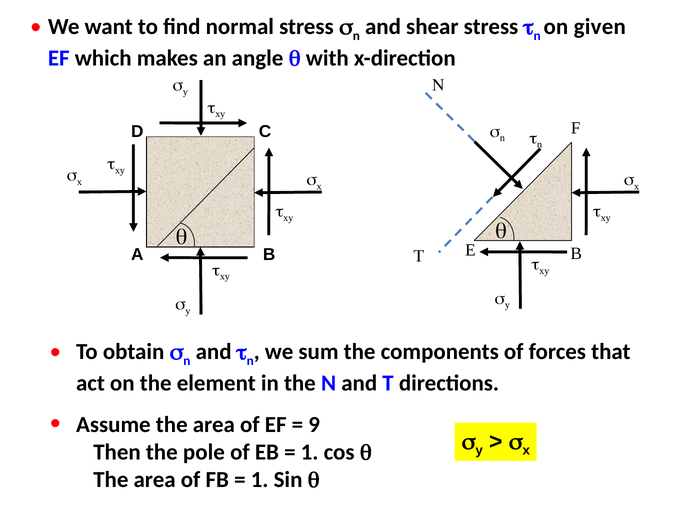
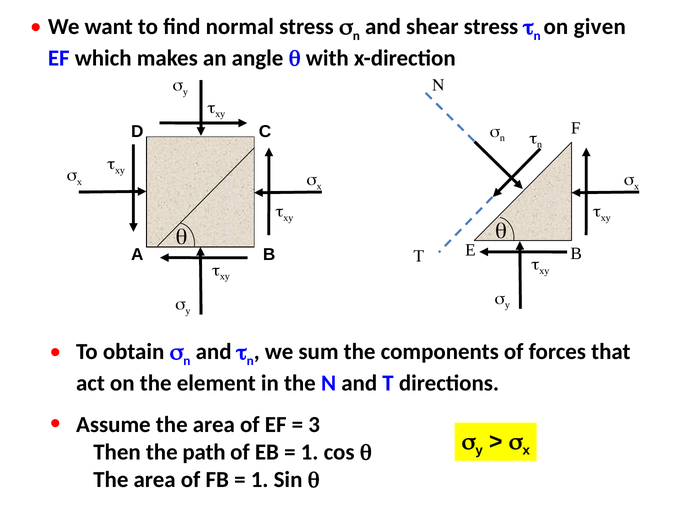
9: 9 -> 3 (314, 425)
pole: pole -> path (204, 452)
